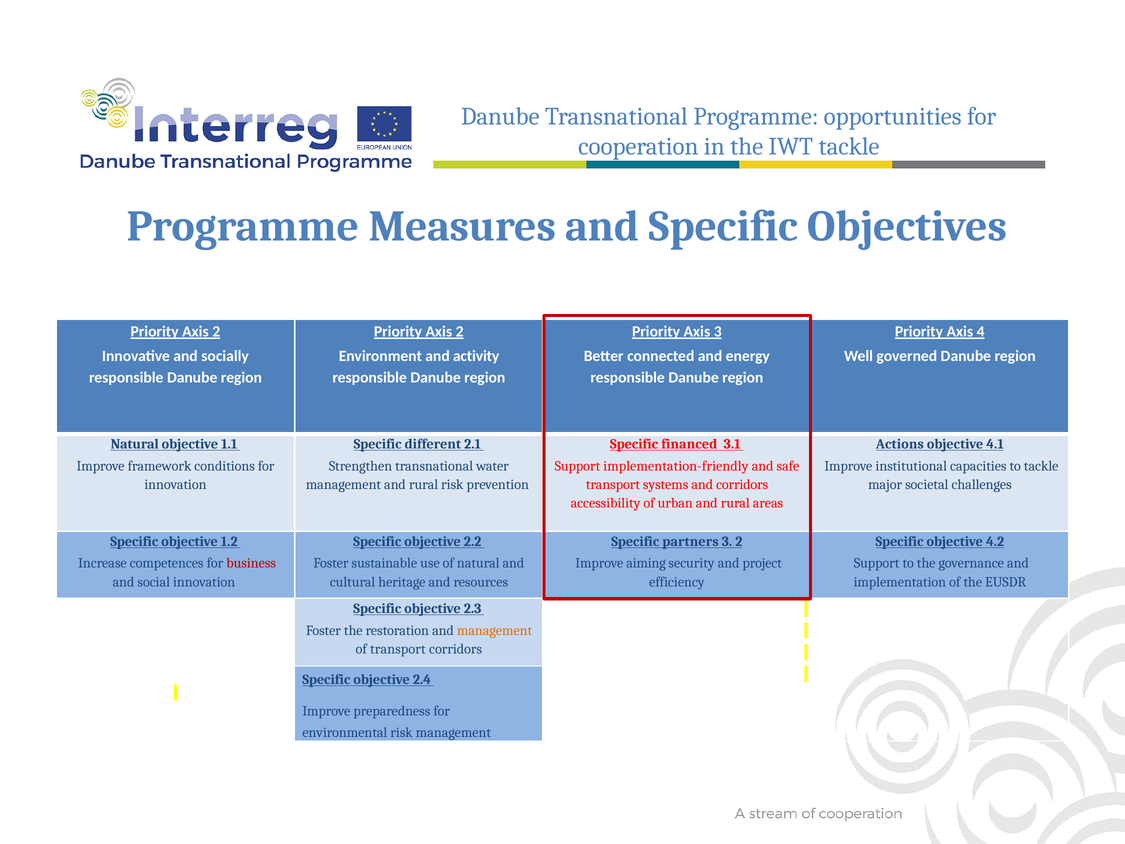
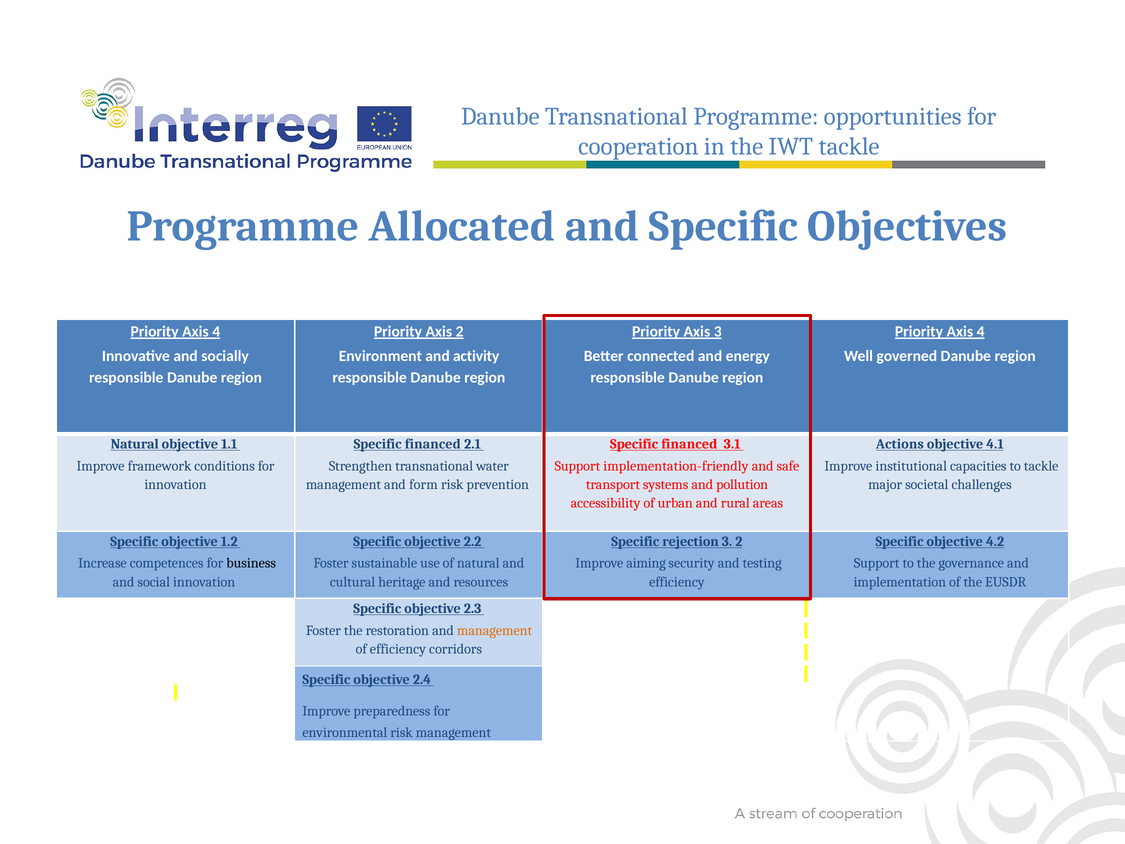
Measures: Measures -> Allocated (462, 226)
2: 2 -> 4 (216, 331)
different: different -> financed (433, 444)
management and rural: rural -> form (423, 484)
and corridors: corridors -> pollution (742, 484)
partners: partners -> rejection (691, 542)
business colour: red -> black (251, 563)
project: project -> testing (762, 563)
of transport: transport -> efficiency (398, 649)
